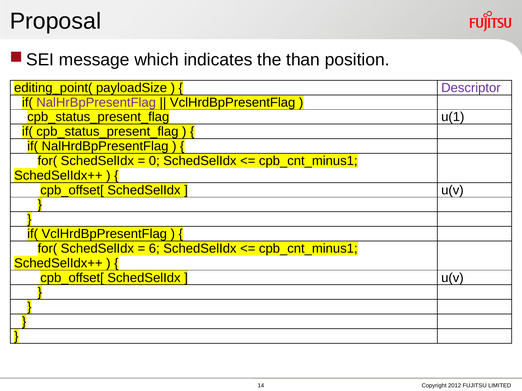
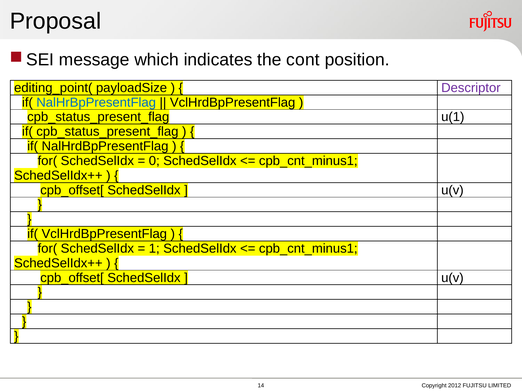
than: than -> cont (303, 60)
NalHrBpPresentFlag colour: purple -> blue (96, 103)
6: 6 -> 1 (154, 249)
